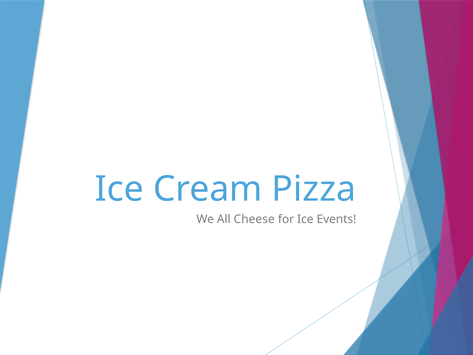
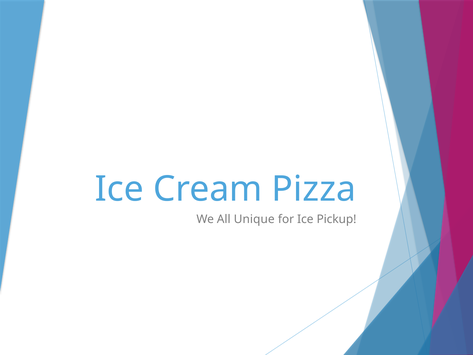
Cheese: Cheese -> Unique (254, 219)
Events: Events -> Pickup (336, 219)
